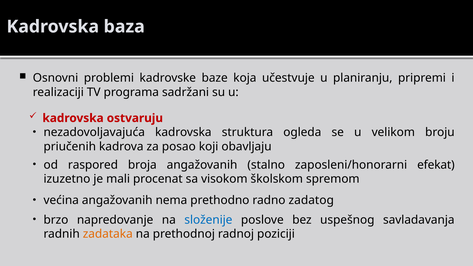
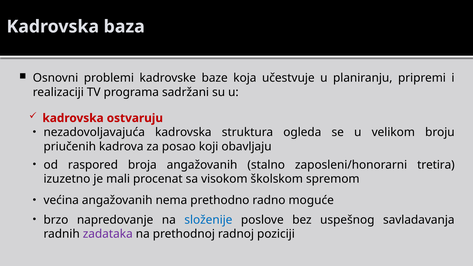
efekat: efekat -> tretira (436, 165)
zadatog: zadatog -> moguće (311, 200)
zadataka colour: orange -> purple (108, 234)
